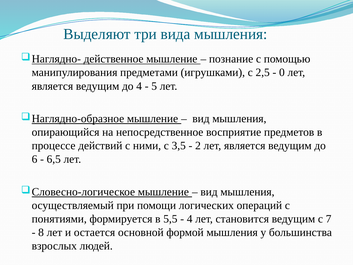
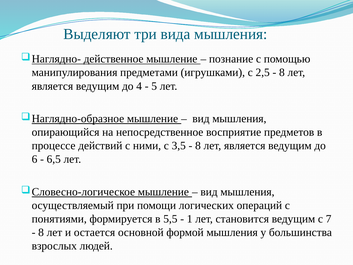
0: 0 -> 8 (282, 72)
2: 2 -> 8 (198, 146)
4: 4 -> 1 (190, 219)
